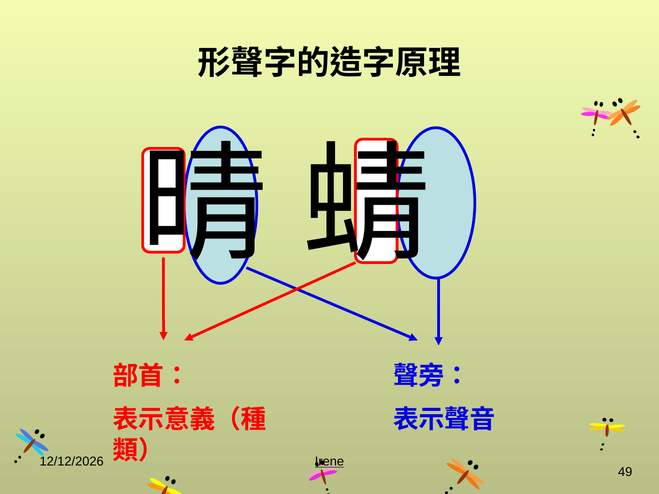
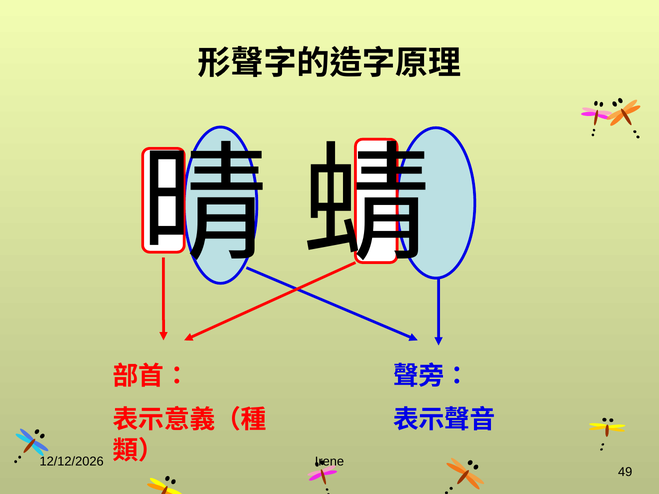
Irene underline: present -> none (329, 462)
